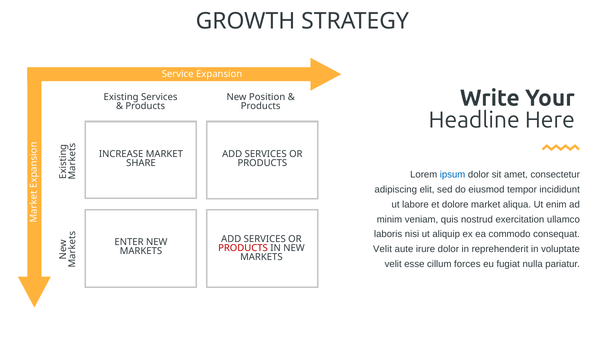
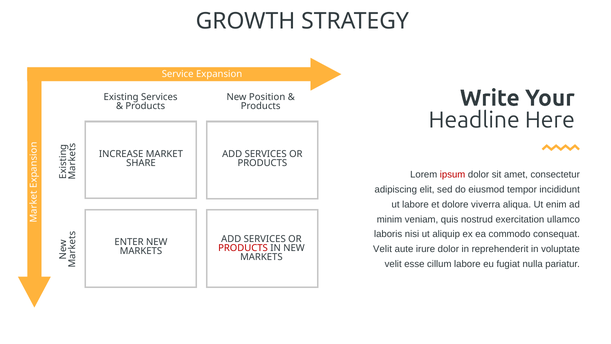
ipsum colour: blue -> red (453, 175)
dolore market: market -> viverra (486, 204)
cillum forces: forces -> labore (467, 264)
